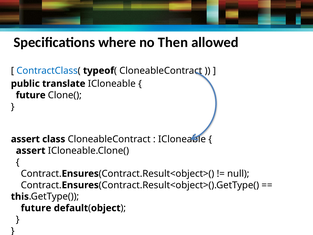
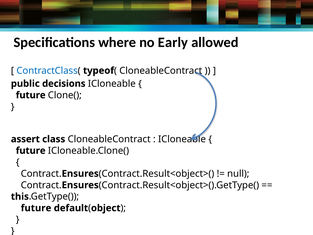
Then: Then -> Early (173, 42)
translate: translate -> decisions (64, 84)
assert: assert -> future (31, 150)
